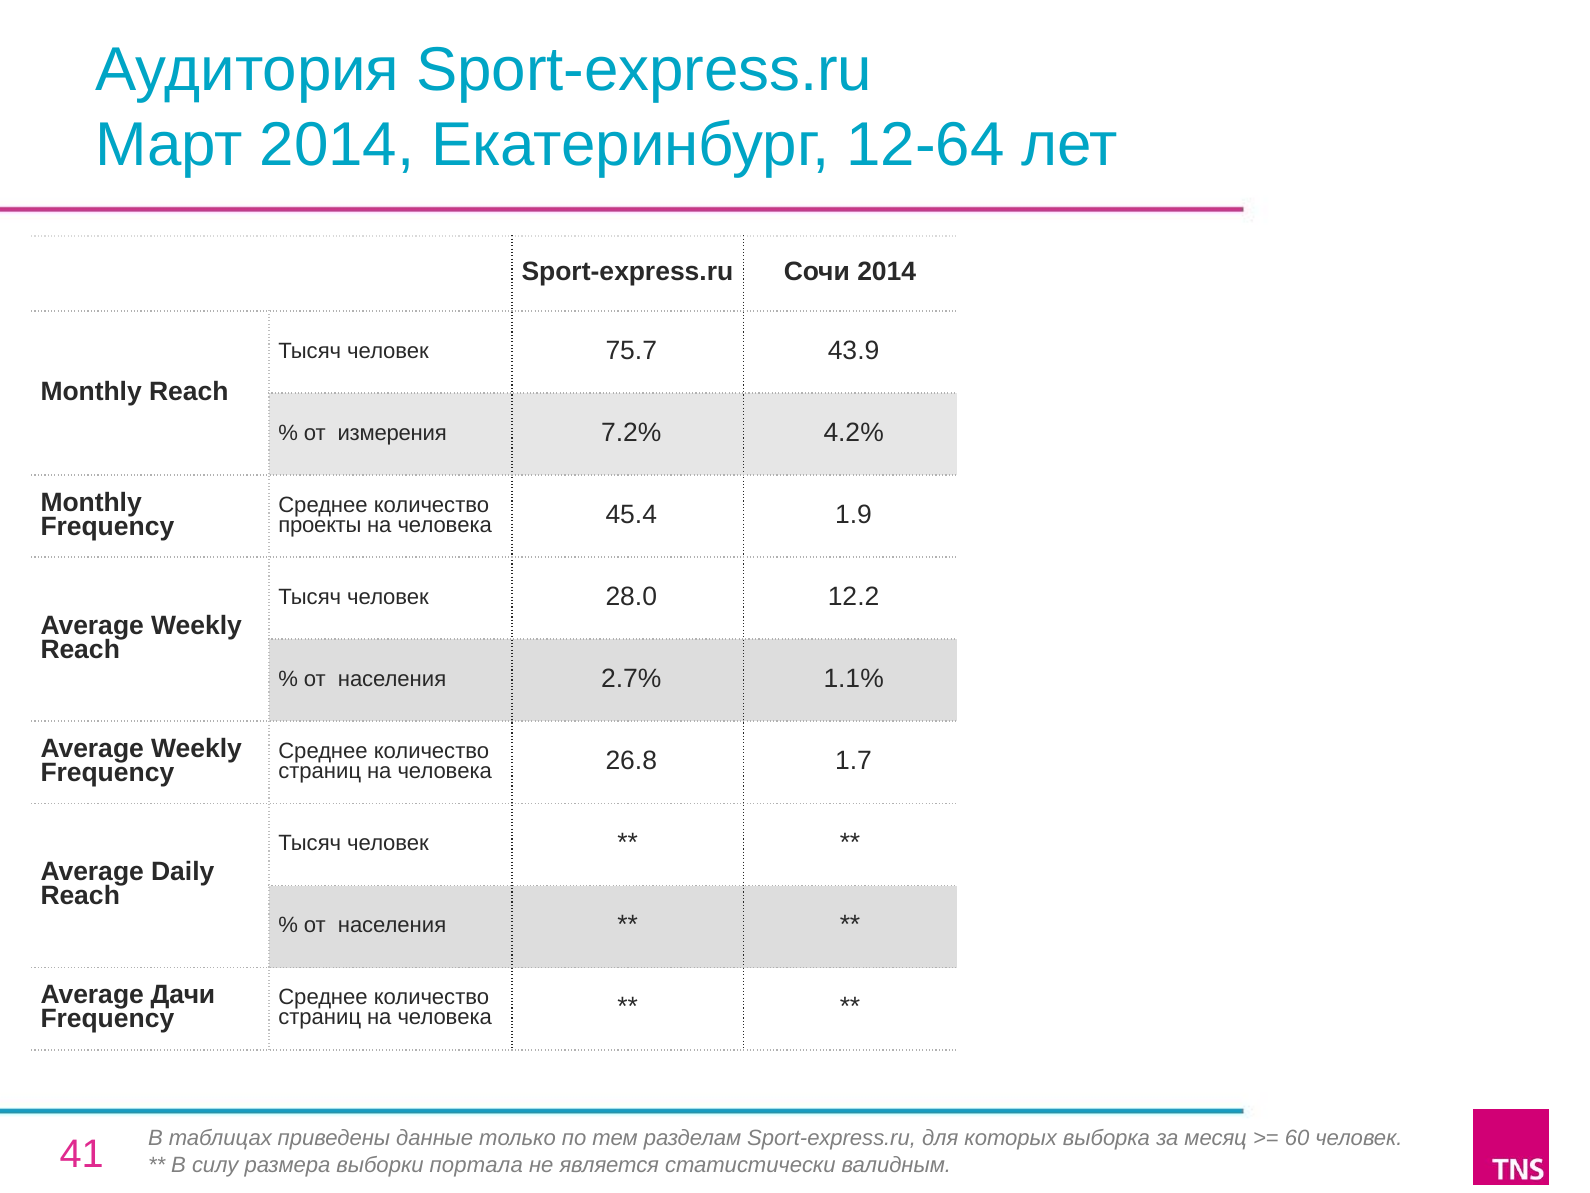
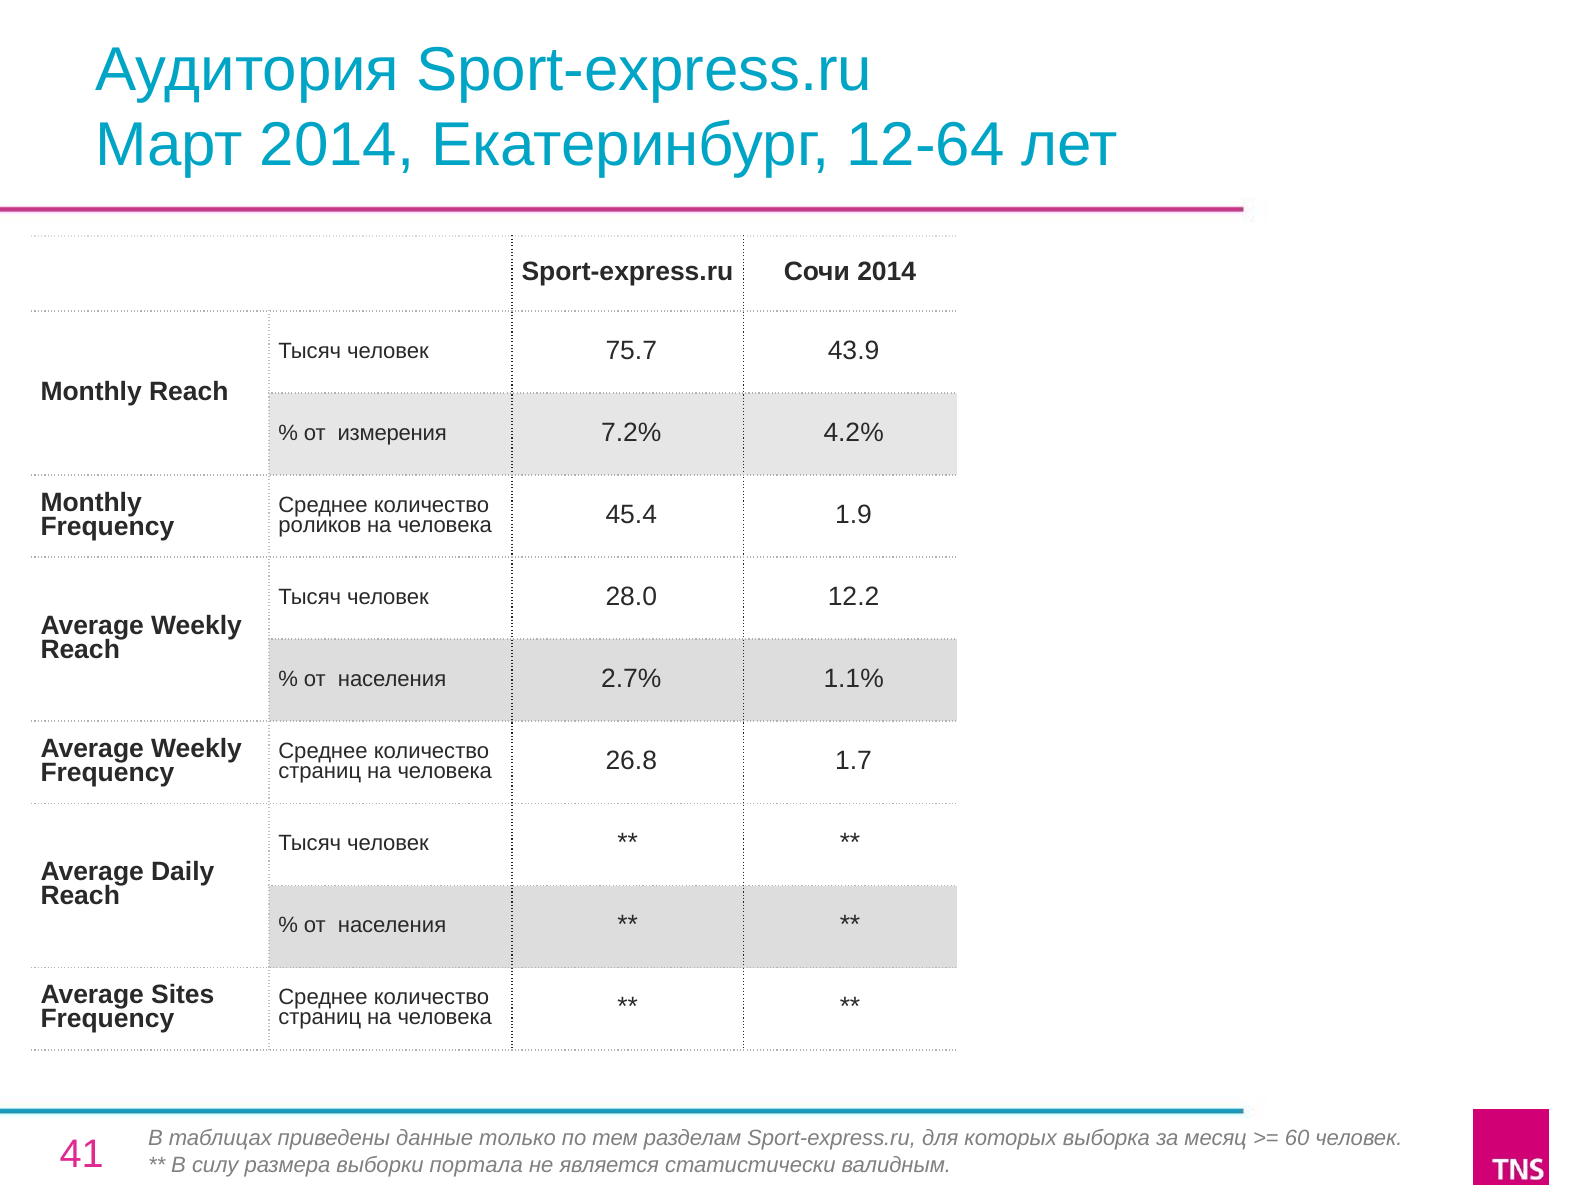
проекты: проекты -> роликов (320, 525)
Дачи: Дачи -> Sites (183, 995)
